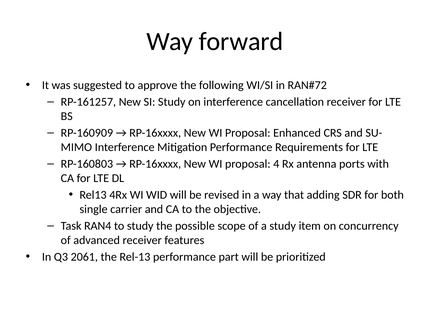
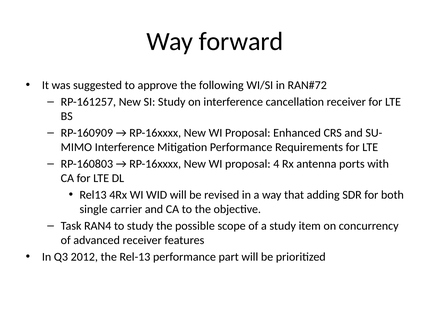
2061: 2061 -> 2012 (84, 257)
